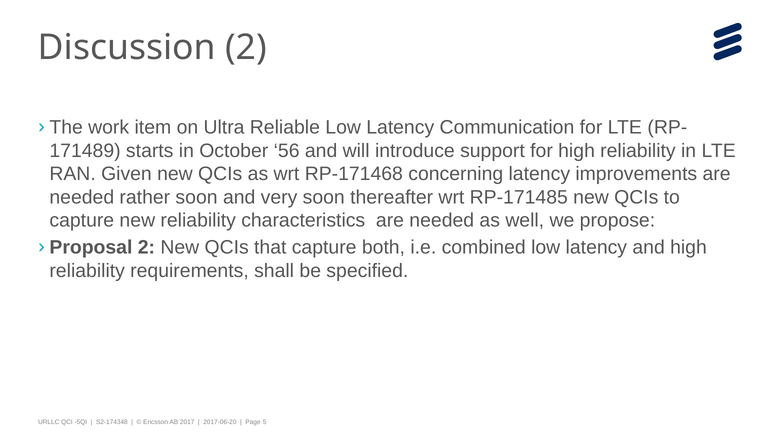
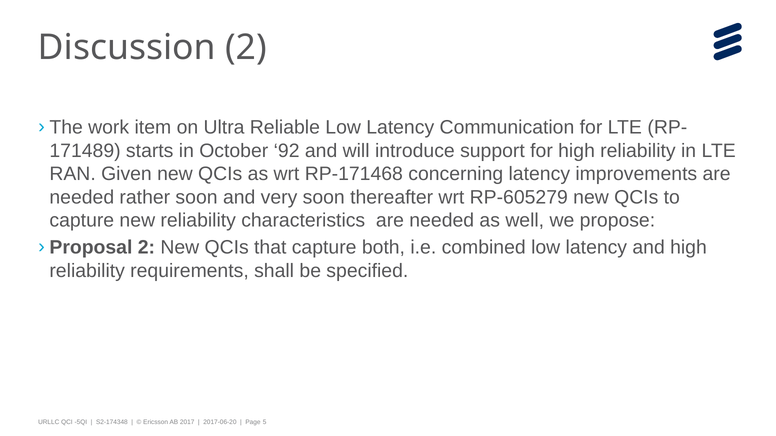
56: 56 -> 92 (287, 151)
RP-171485: RP-171485 -> RP-605279 (519, 197)
